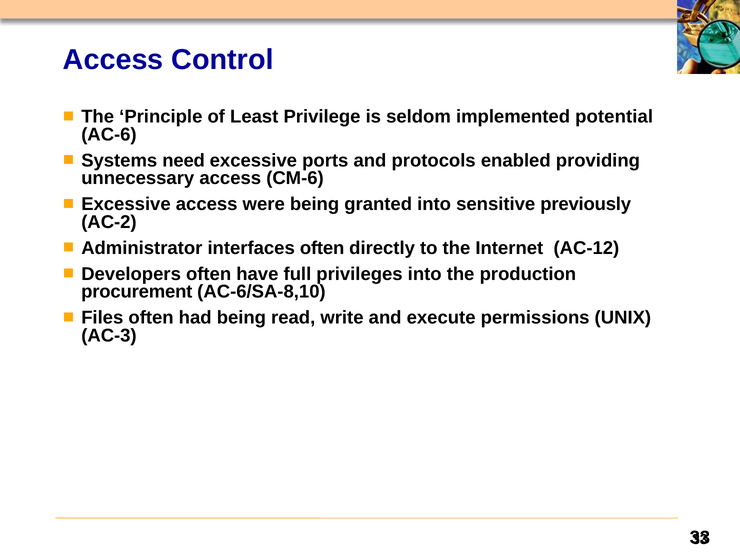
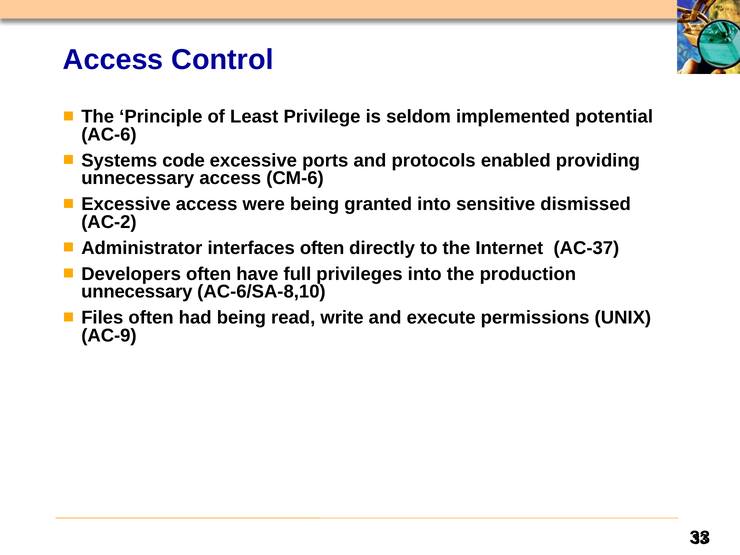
need: need -> code (184, 160)
previously: previously -> dismissed (586, 204)
AC-12: AC-12 -> AC-37 (586, 248)
procurement: procurement -> unnecessary (137, 292)
AC-3: AC-3 -> AC-9 (109, 335)
